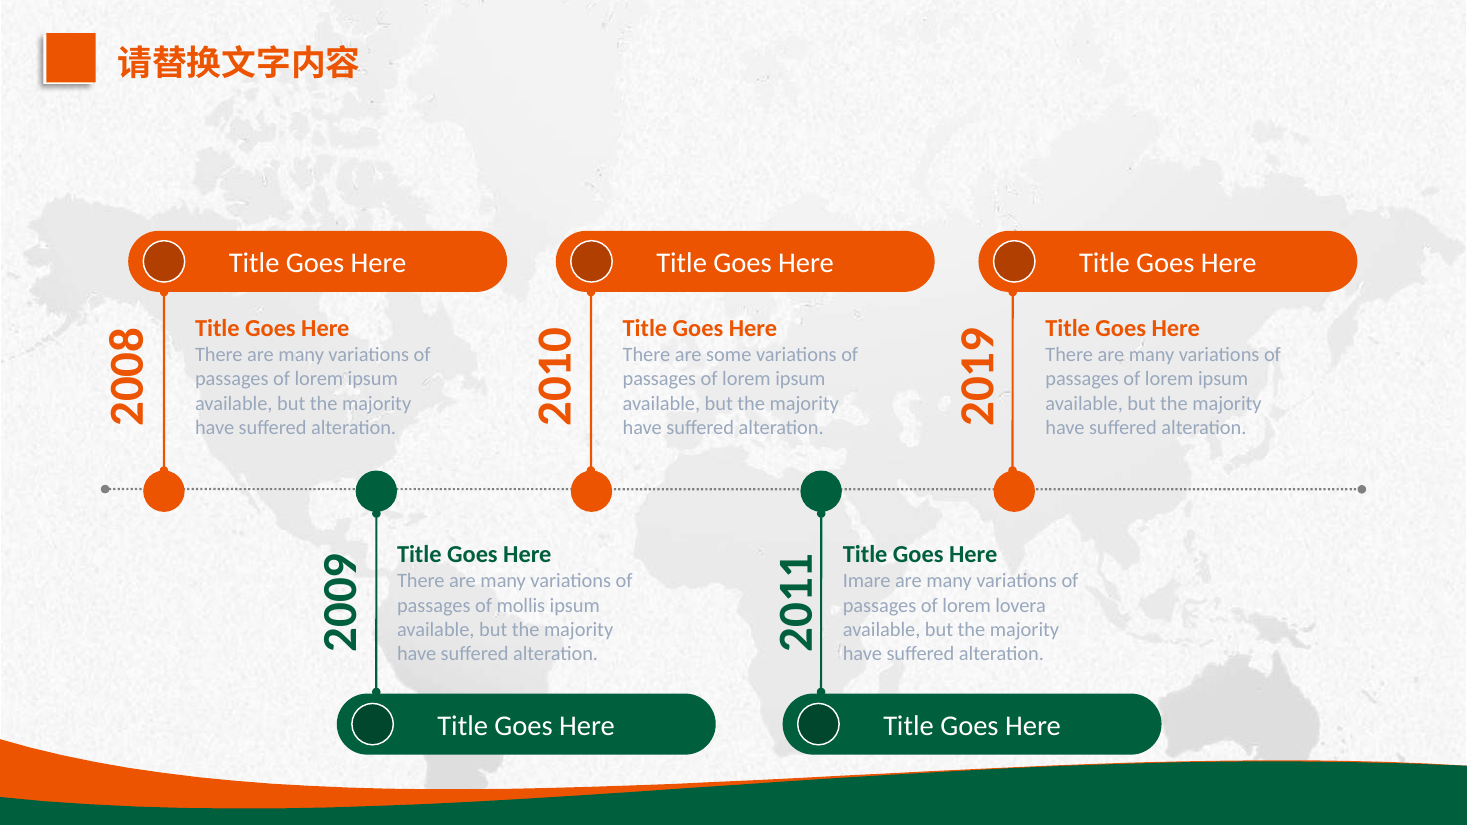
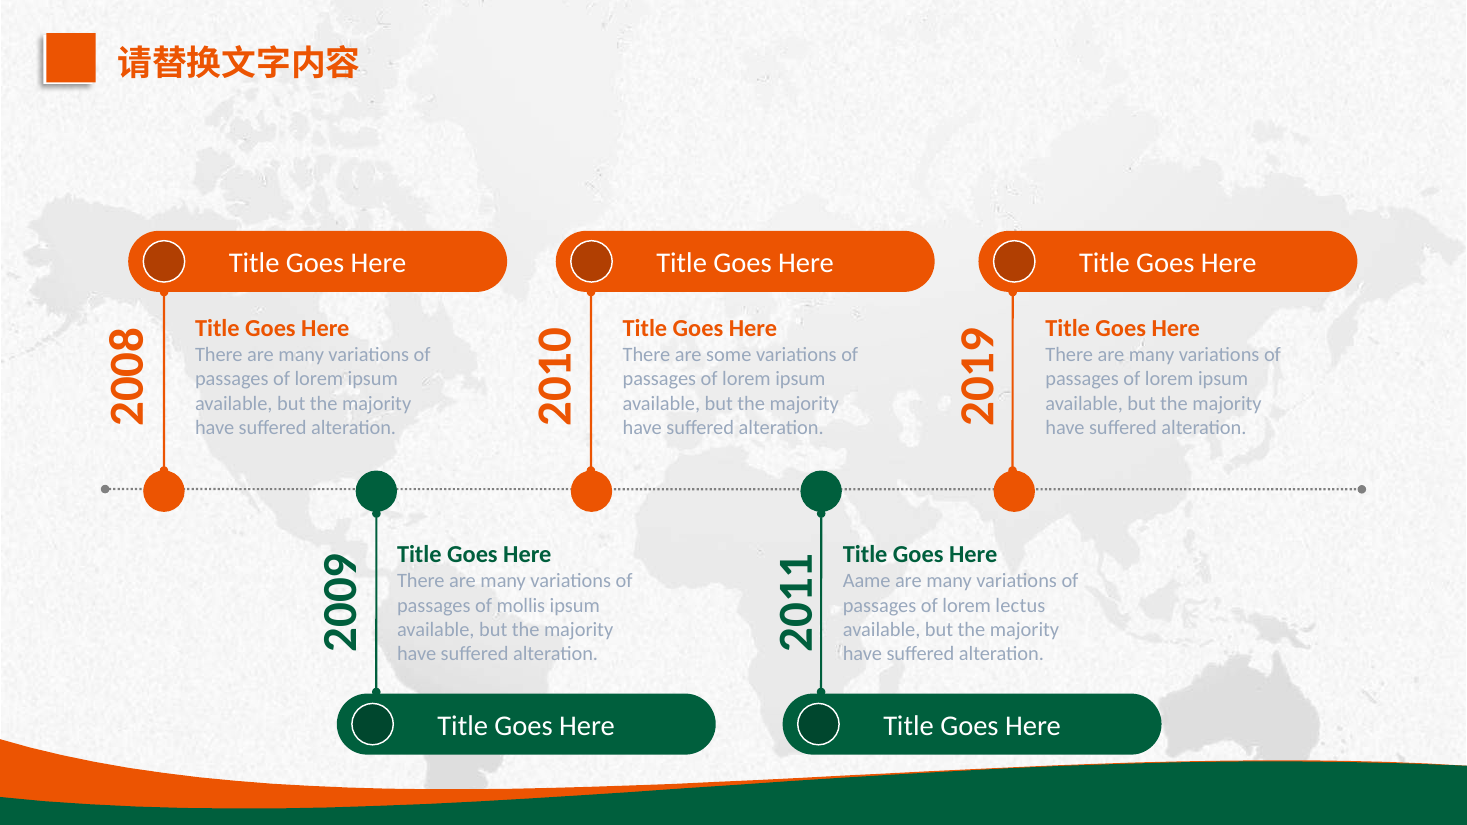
Imare: Imare -> Aame (867, 581)
lovera: lovera -> lectus (1020, 605)
